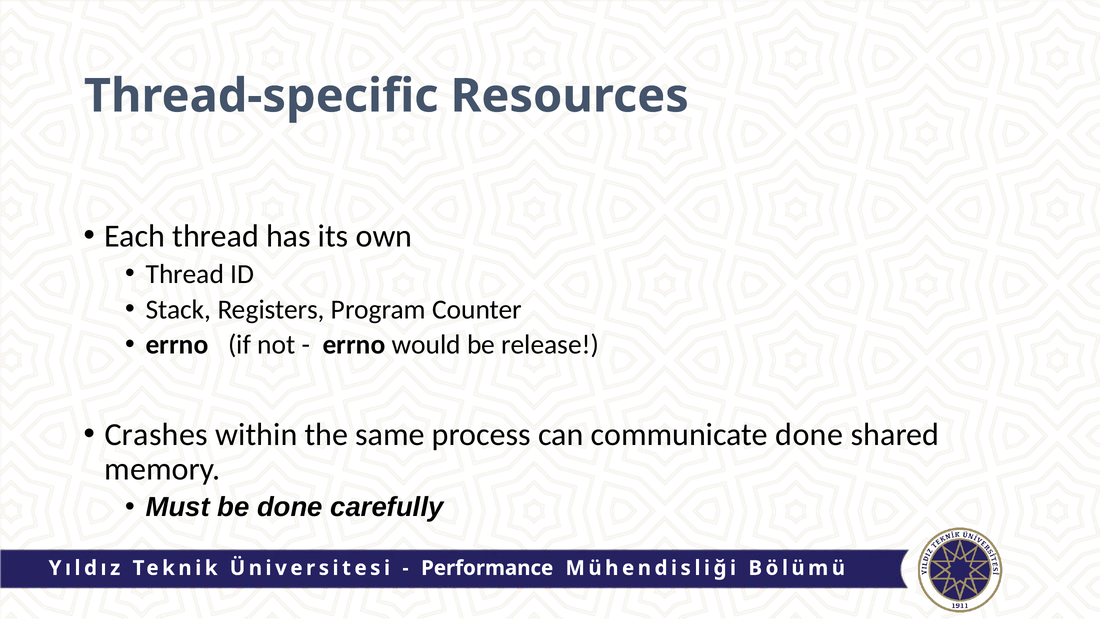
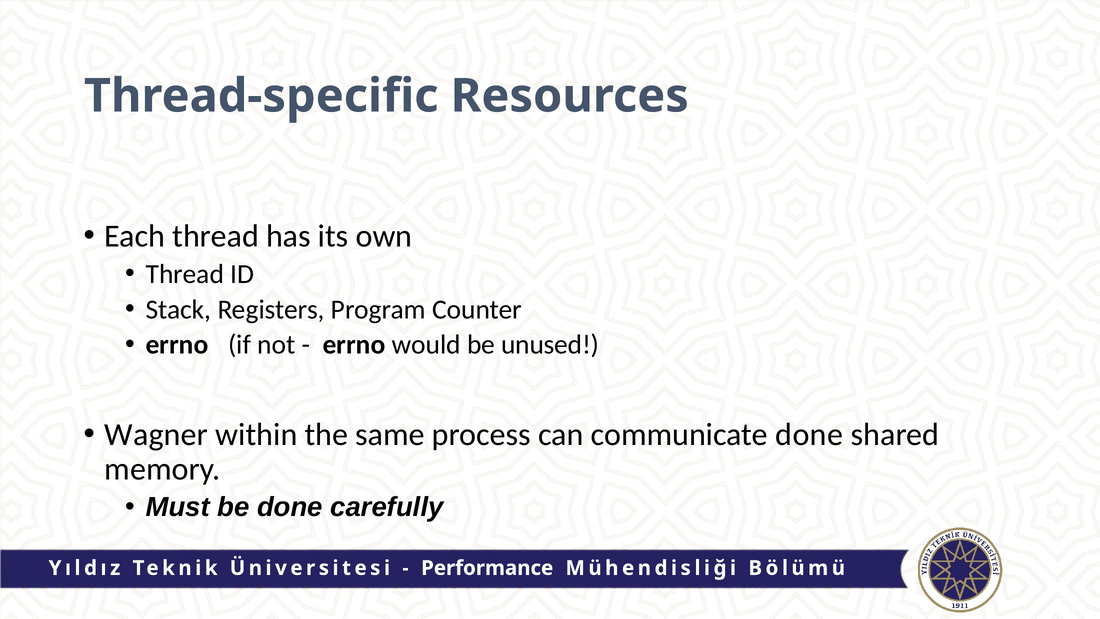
release: release -> unused (550, 345)
Crashes: Crashes -> Wagner (156, 434)
